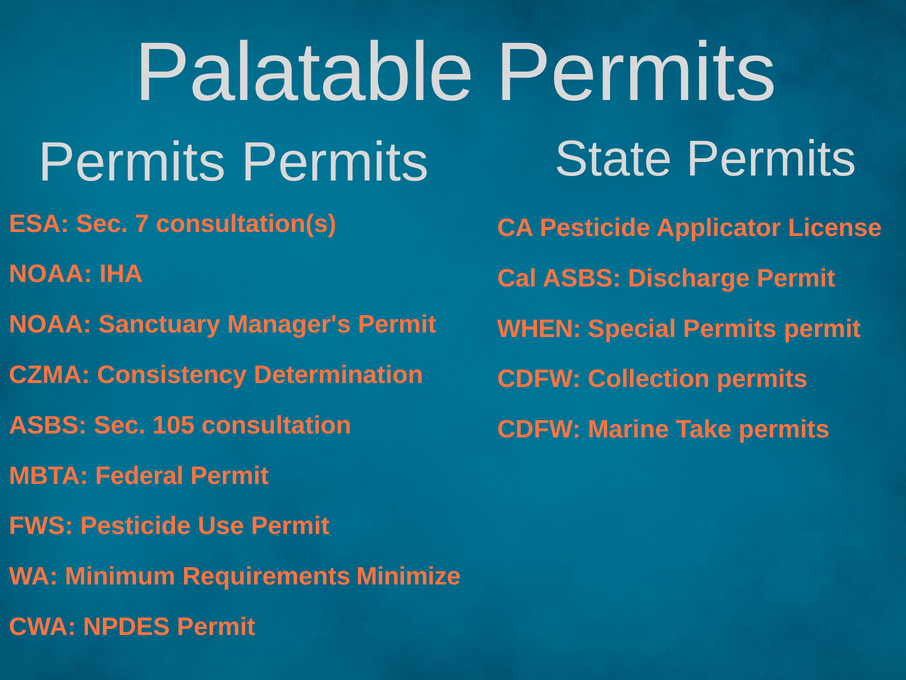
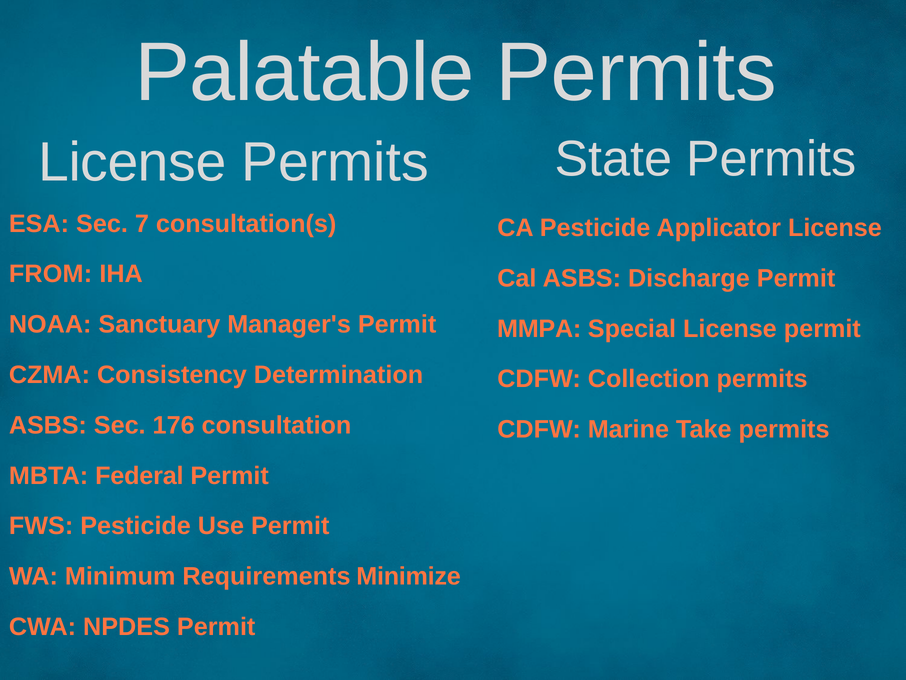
Permits: Permits -> License (132, 162)
NOAA: NOAA -> FROM (51, 274)
WHEN: WHEN -> MMPA (539, 328)
Special Permits: Permits -> License (730, 328)
105: 105 -> 176 (174, 425)
